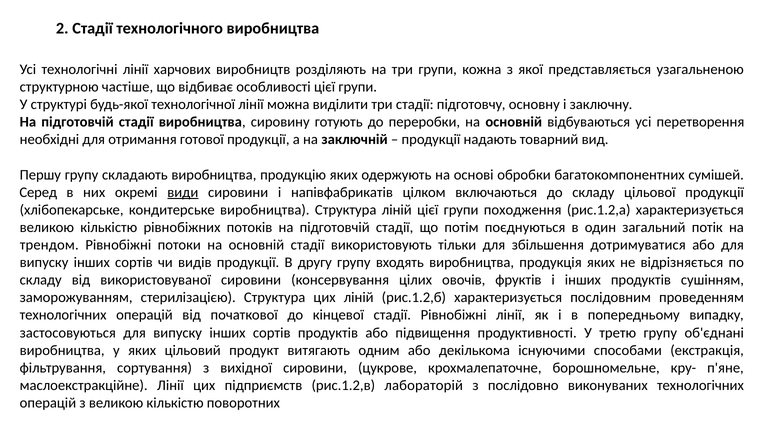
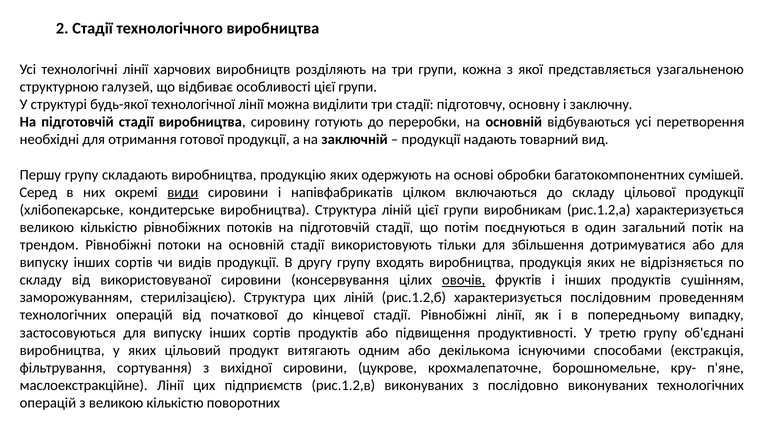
частіше: частіше -> галузей (128, 87)
походження: походження -> виробникам (523, 210)
овочів underline: none -> present (464, 280)
рис.1.2,в лабораторій: лабораторій -> виконуваних (424, 386)
